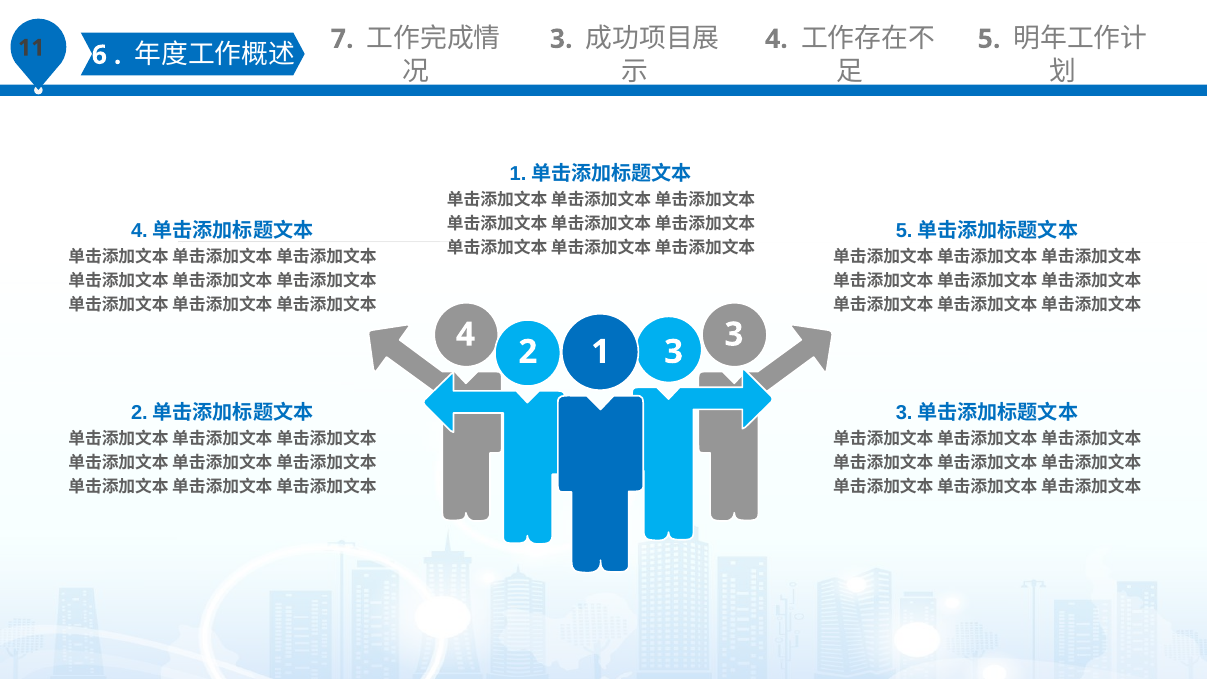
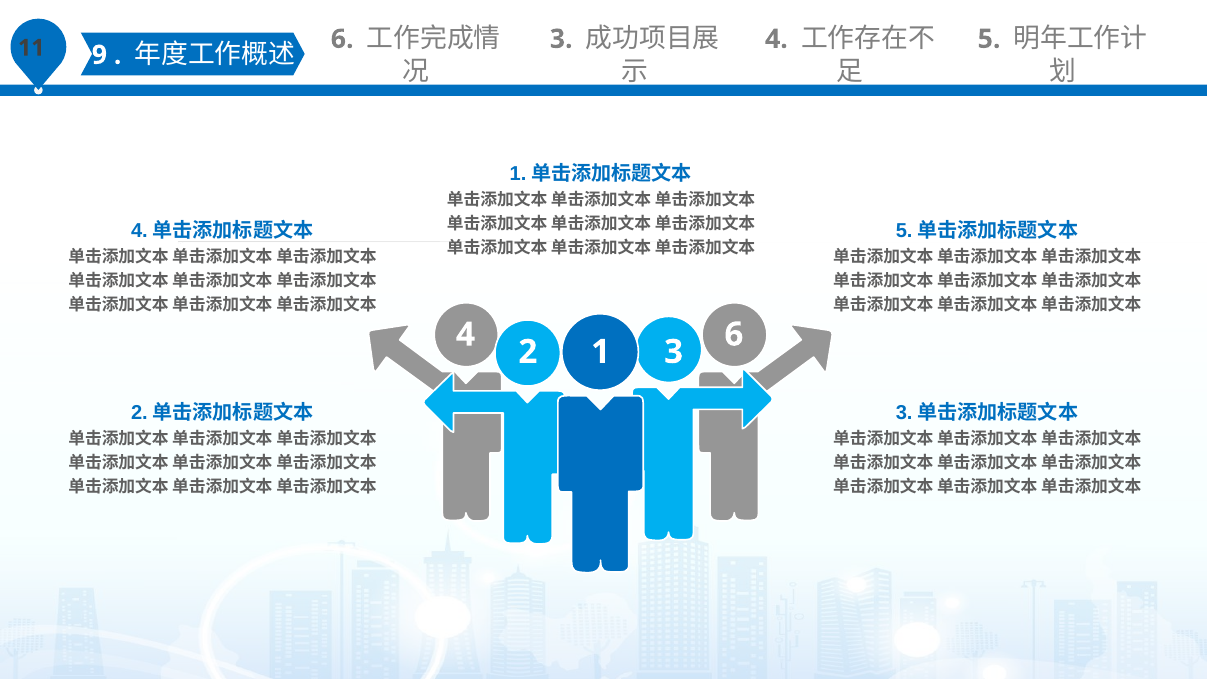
6: 6 -> 9 (99, 55)
7: 7 -> 6 (342, 39)
4 3: 3 -> 6 (734, 334)
